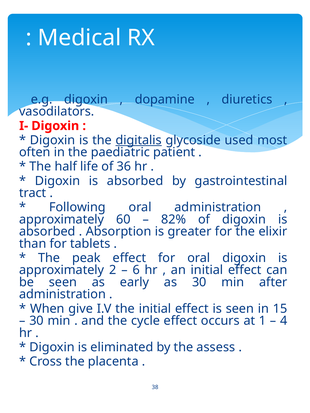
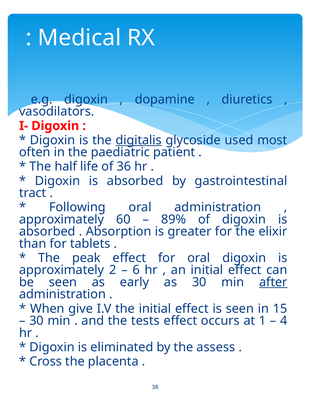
82%: 82% -> 89% (174, 220)
after underline: none -> present (273, 282)
cycle: cycle -> tests (145, 321)
